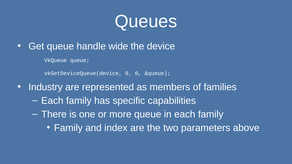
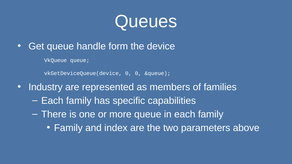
wide: wide -> form (118, 46)
